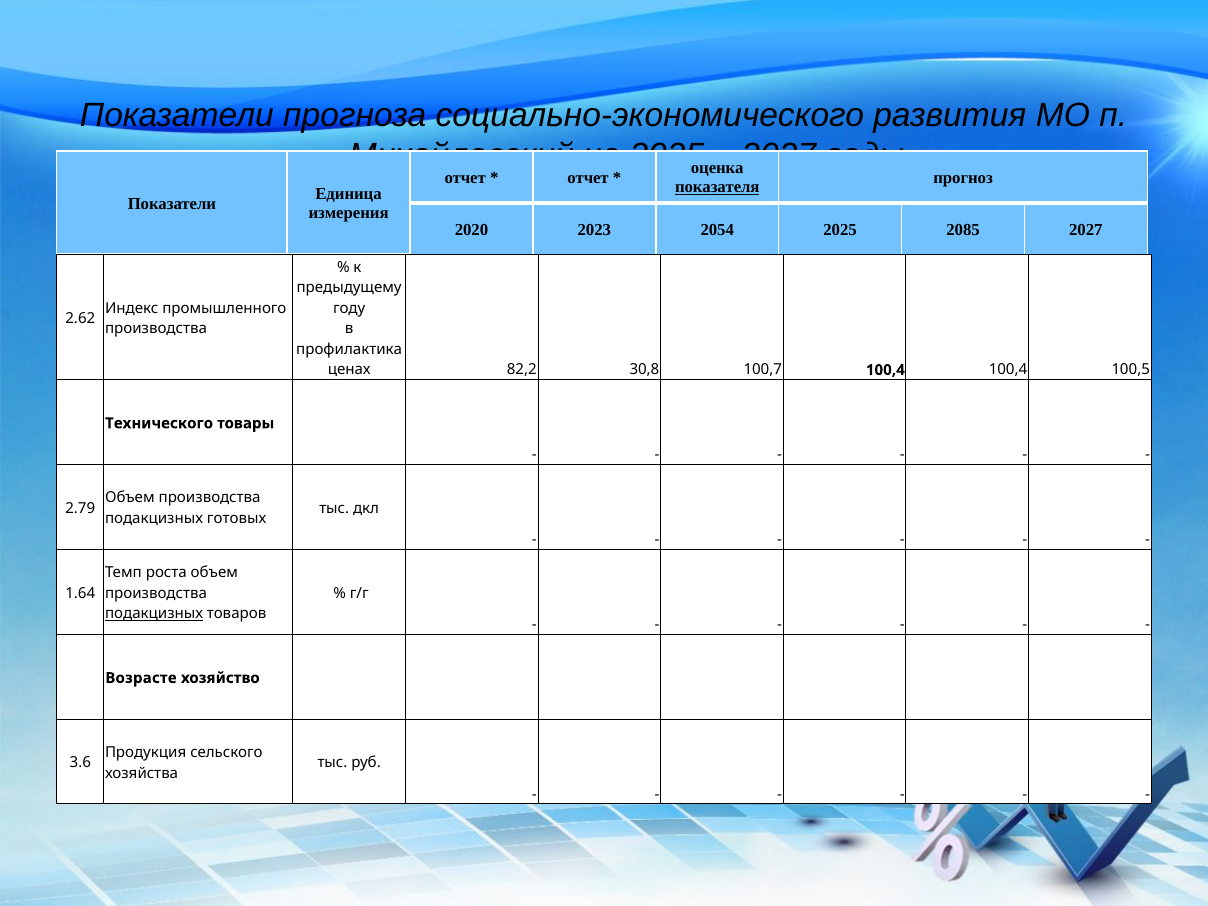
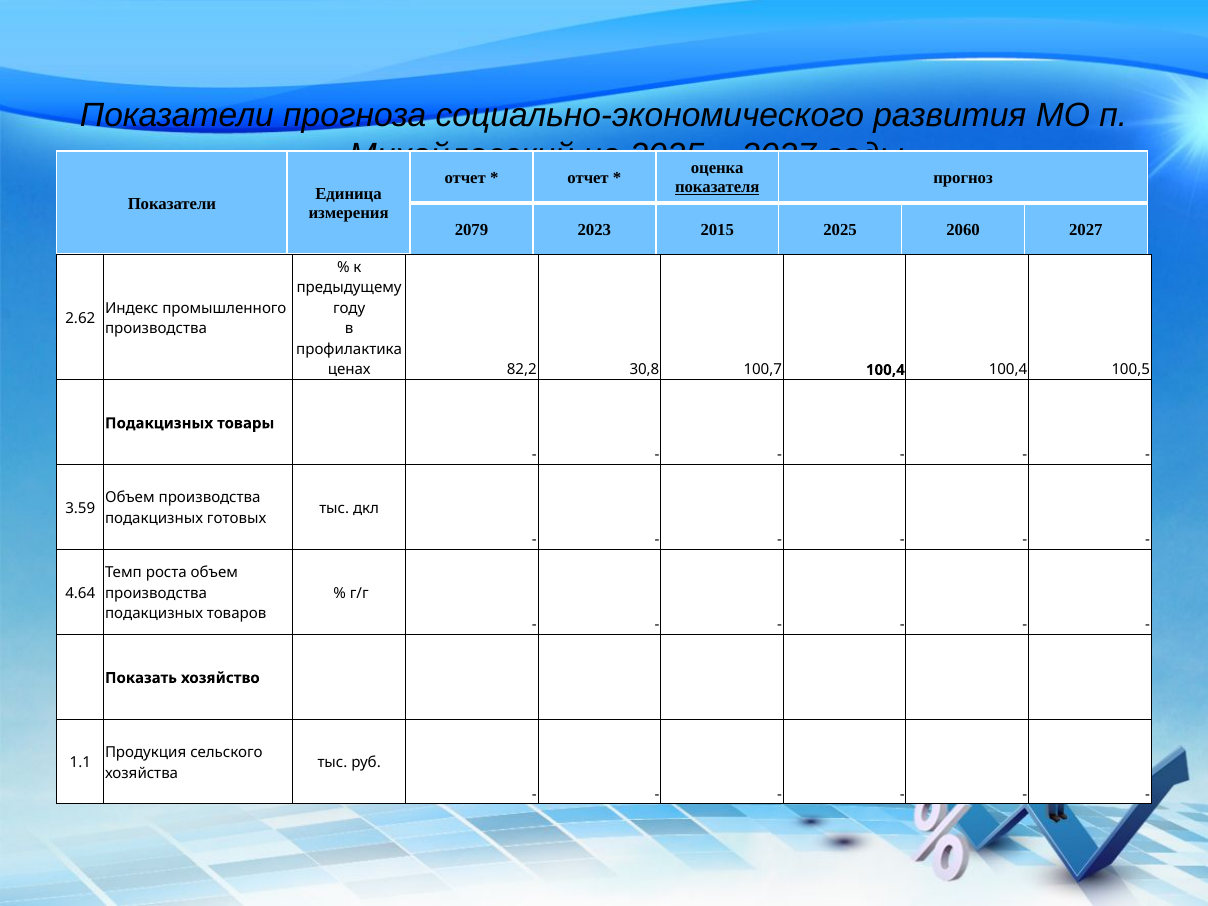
2020: 2020 -> 2079 (471, 230)
2054: 2054 -> 2015 (717, 230)
2085: 2085 -> 2060 (963, 230)
Технического: Технического -> Подакцизных (159, 423)
2.79: 2.79 -> 3.59 (80, 508)
1.64: 1.64 -> 4.64 (80, 593)
подакцизных underline: present -> none (154, 614)
Возрасте: Возрасте -> Показать (141, 678)
3.6: 3.6 -> 1.1 (80, 763)
